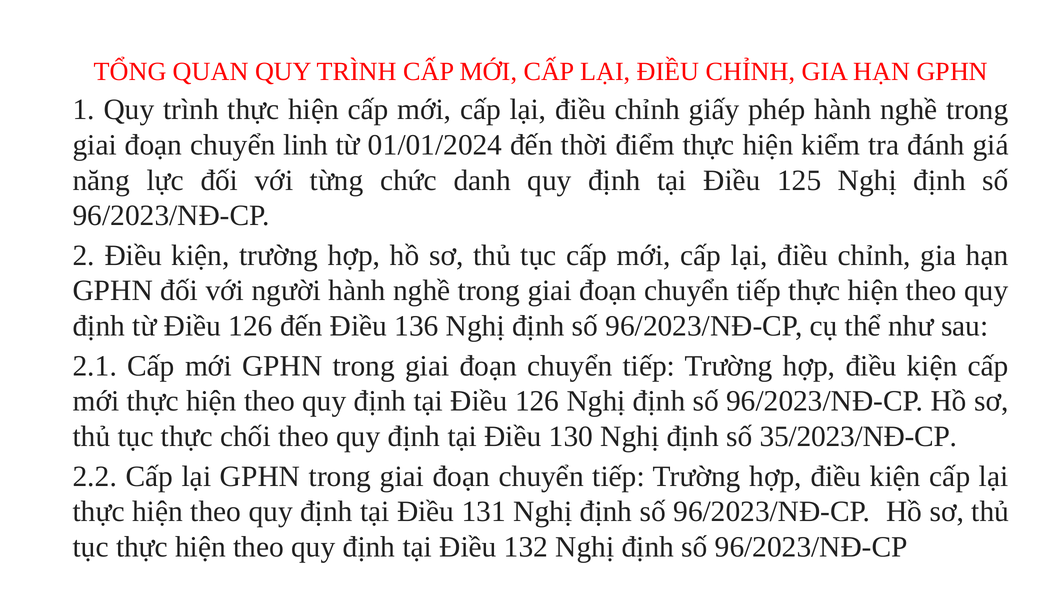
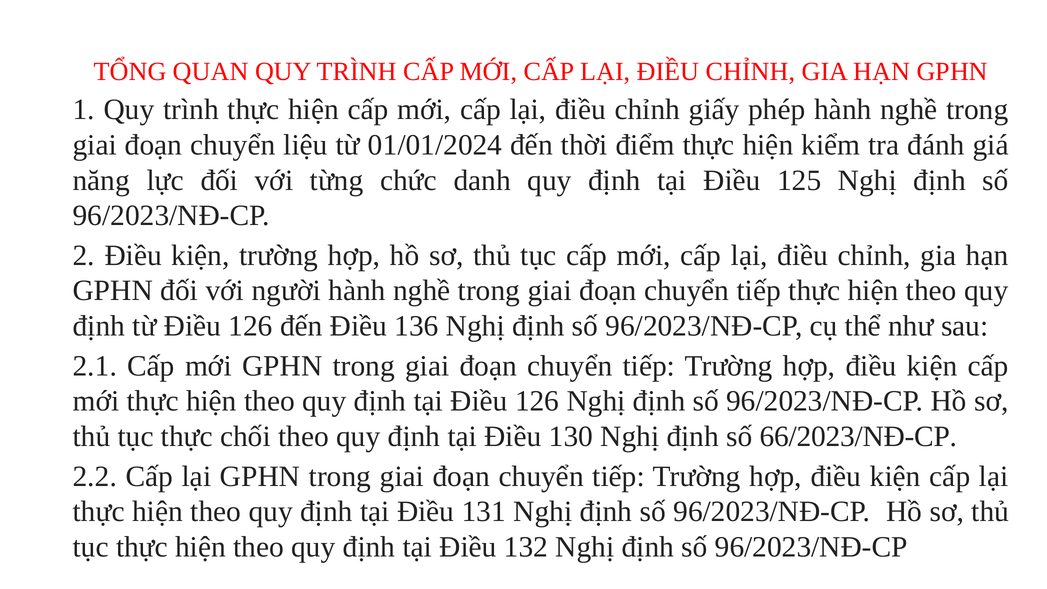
linh: linh -> liệu (306, 145)
35/2023/NĐ-CP: 35/2023/NĐ-CP -> 66/2023/NĐ-CP (858, 437)
